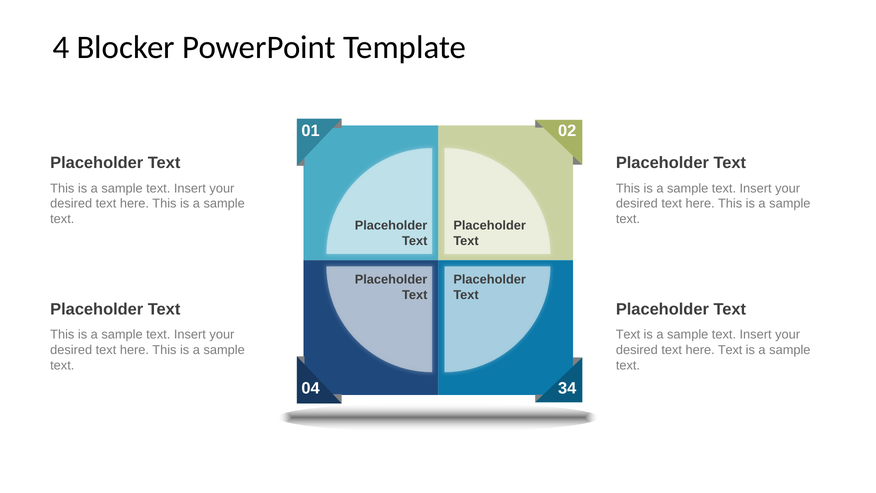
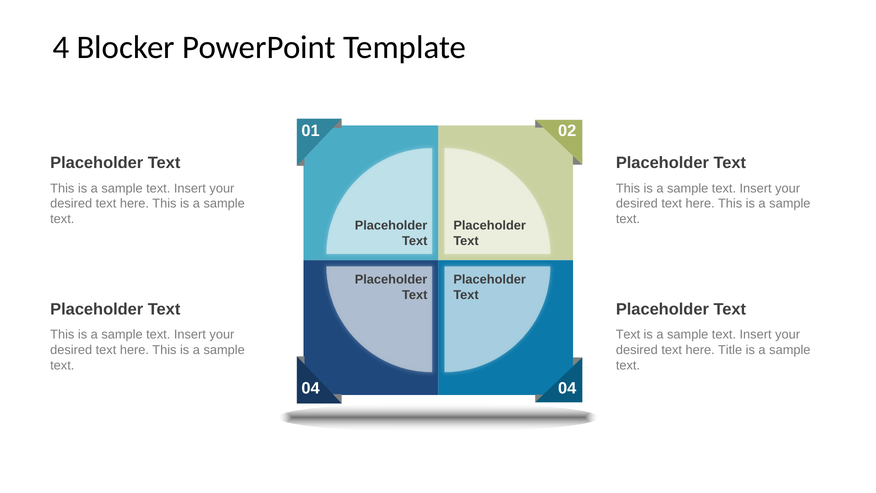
here Text: Text -> Title (730, 350)
04 34: 34 -> 04 (567, 388)
